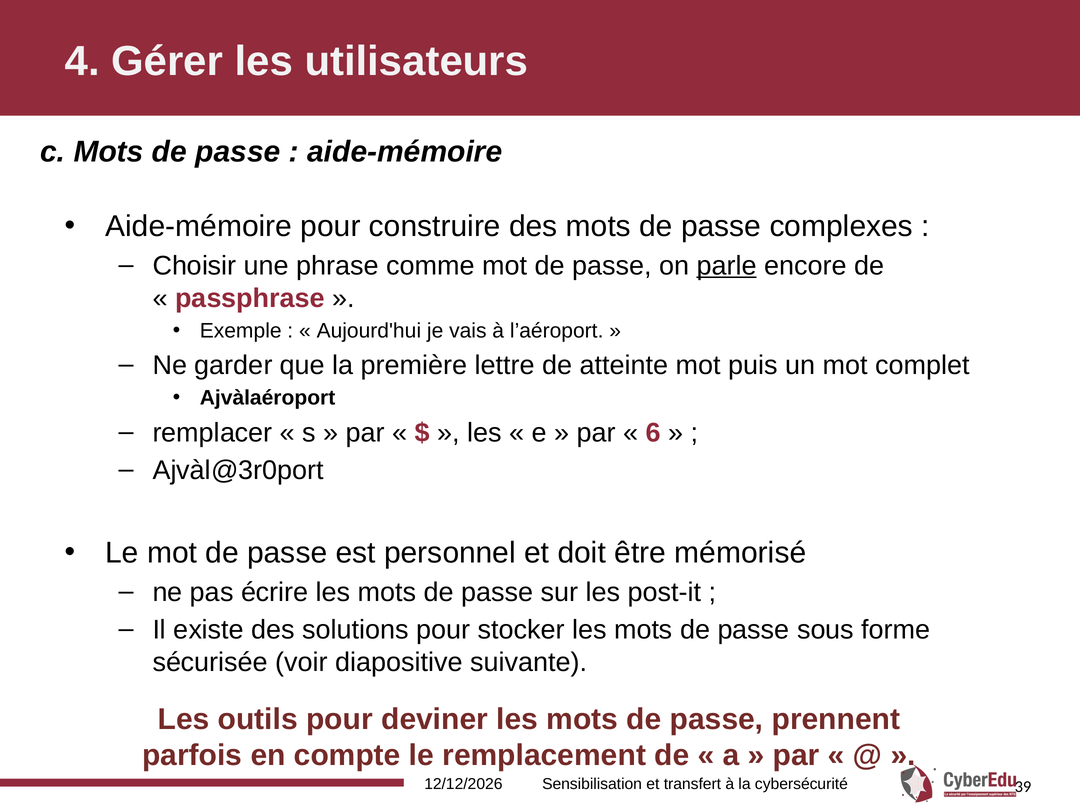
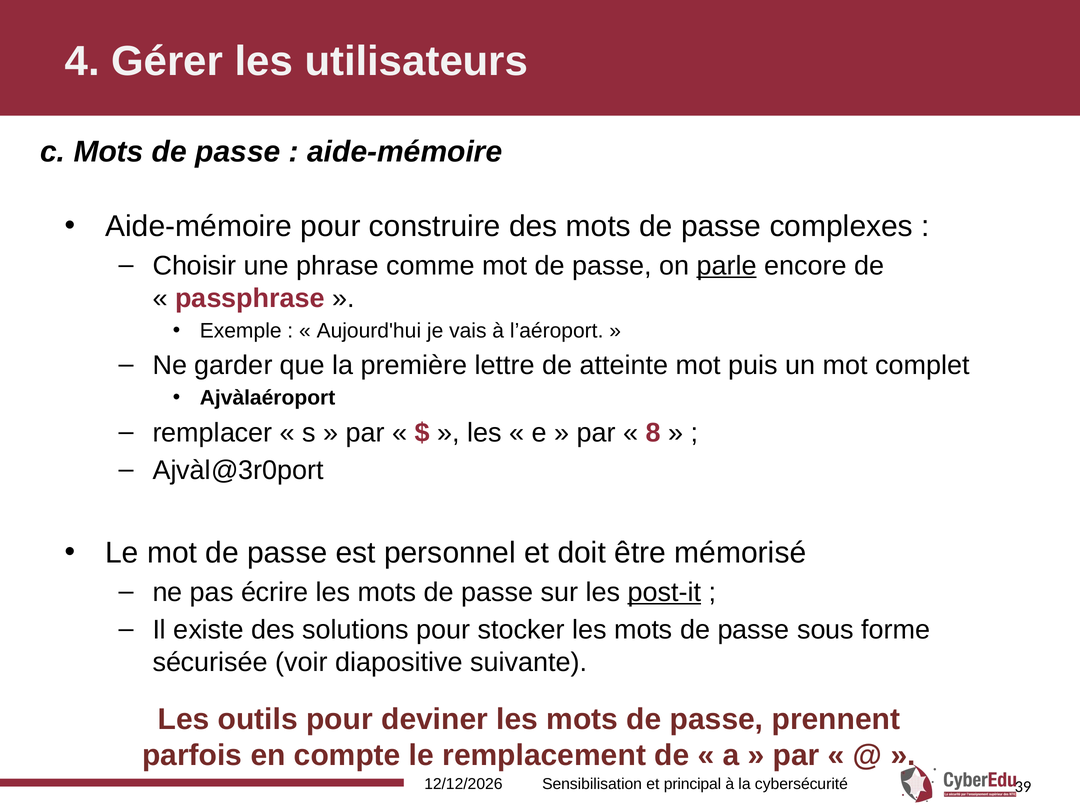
6: 6 -> 8 (653, 433)
post-it underline: none -> present (664, 592)
transfert: transfert -> principal (692, 784)
